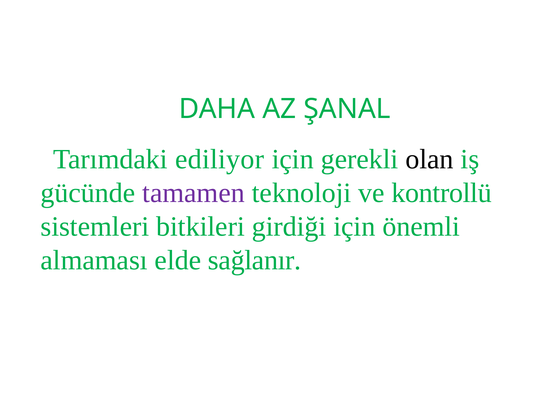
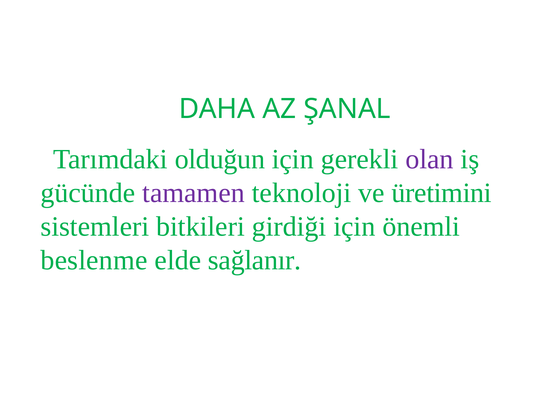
ediliyor: ediliyor -> olduğun (220, 159)
olan colour: black -> purple (429, 159)
kontrollü: kontrollü -> üretimini (442, 193)
almaması: almaması -> beslenme (94, 260)
